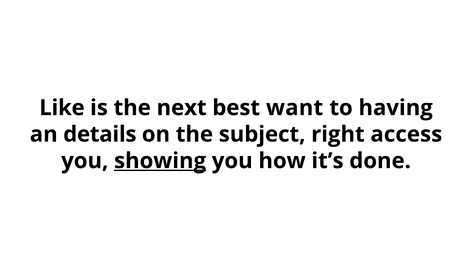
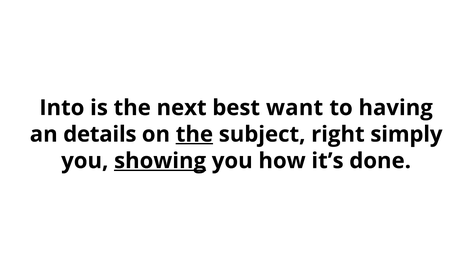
Like: Like -> Into (62, 108)
the underline: none -> present (194, 135)
access: access -> simply (406, 135)
